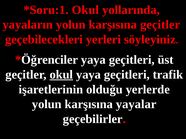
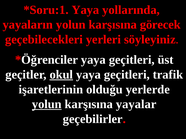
Okul: Okul -> Yaya (85, 10)
karşısına geçitler: geçitler -> görecek (160, 25)
yolun underline: none -> present (47, 105)
